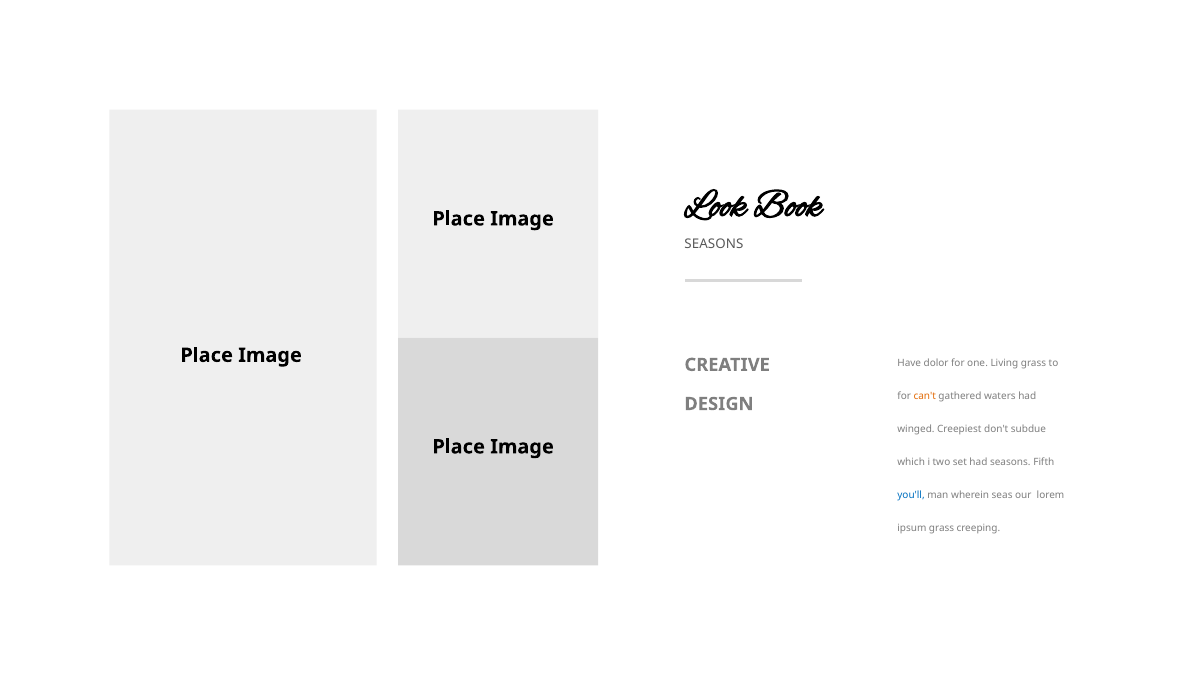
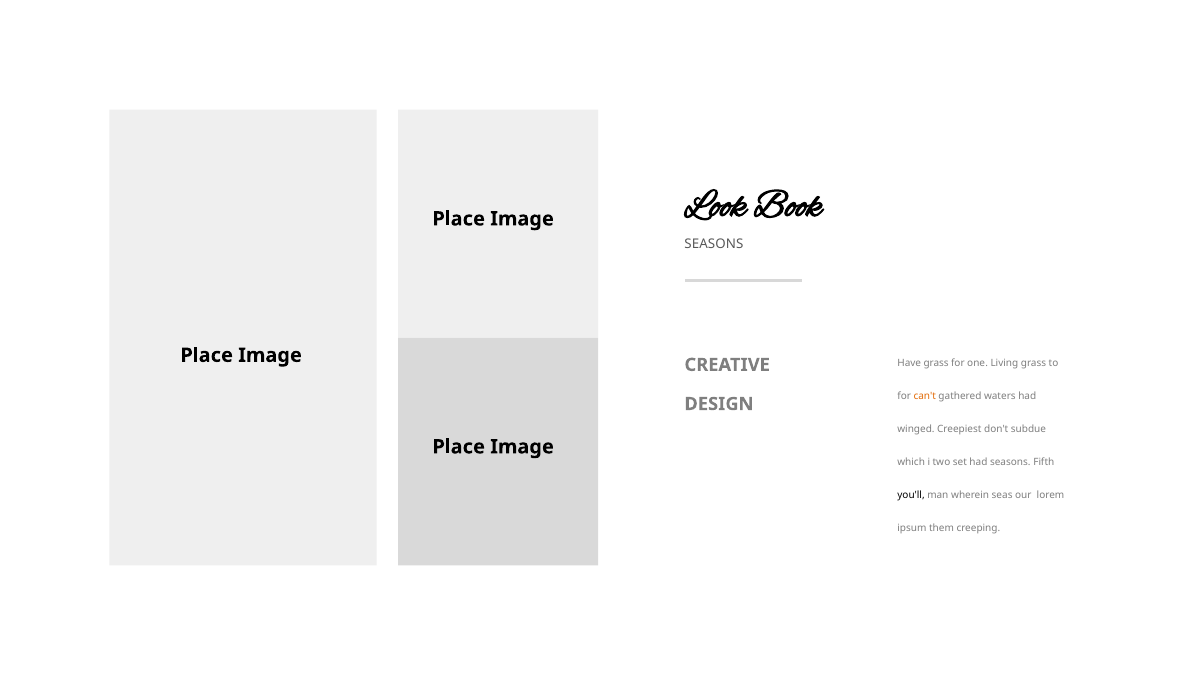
Have dolor: dolor -> grass (936, 363)
you'll colour: blue -> black (911, 495)
ipsum grass: grass -> them (941, 528)
